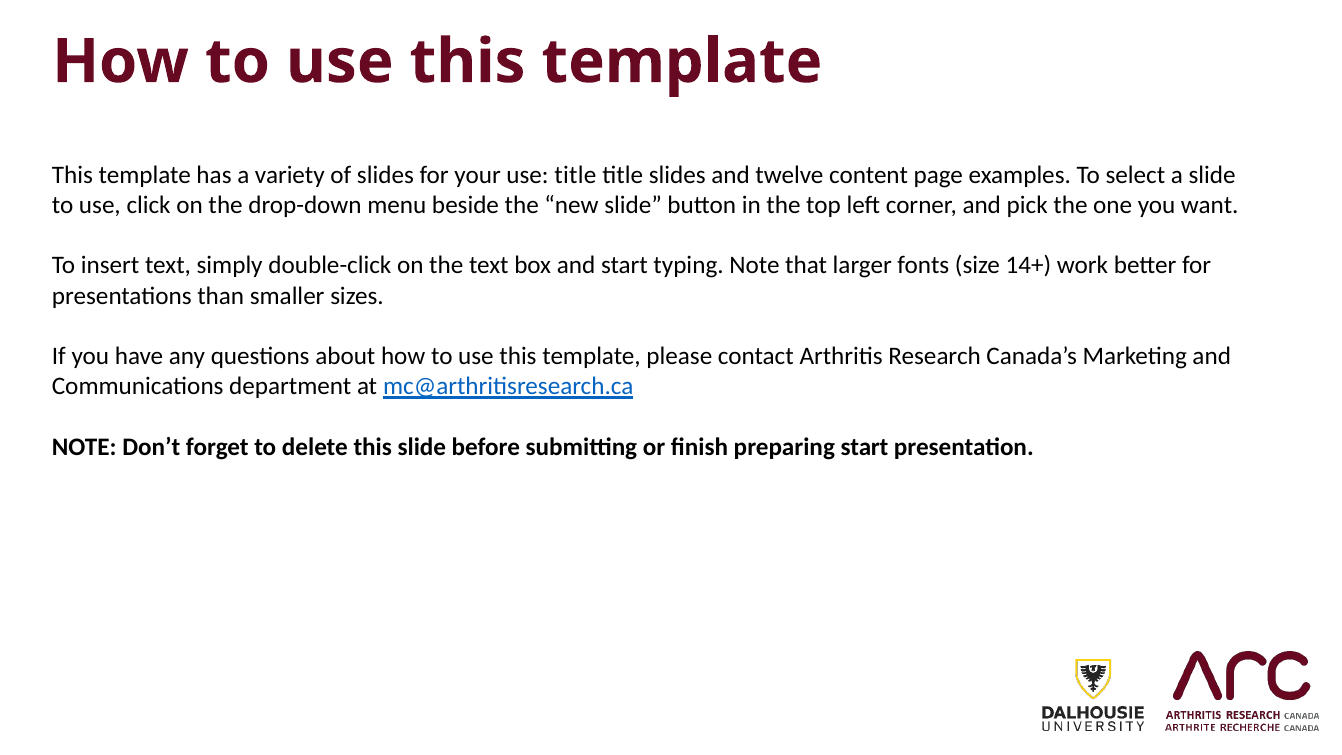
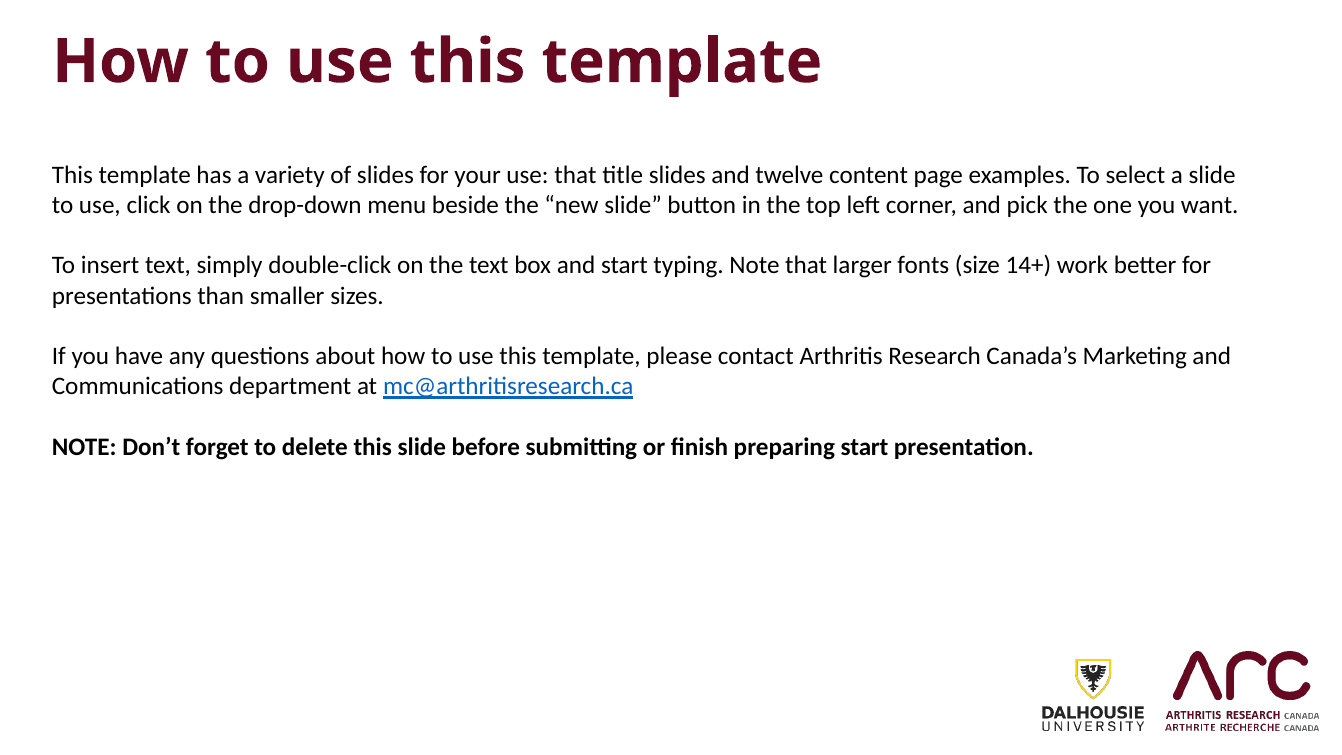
use title: title -> that (575, 175)
